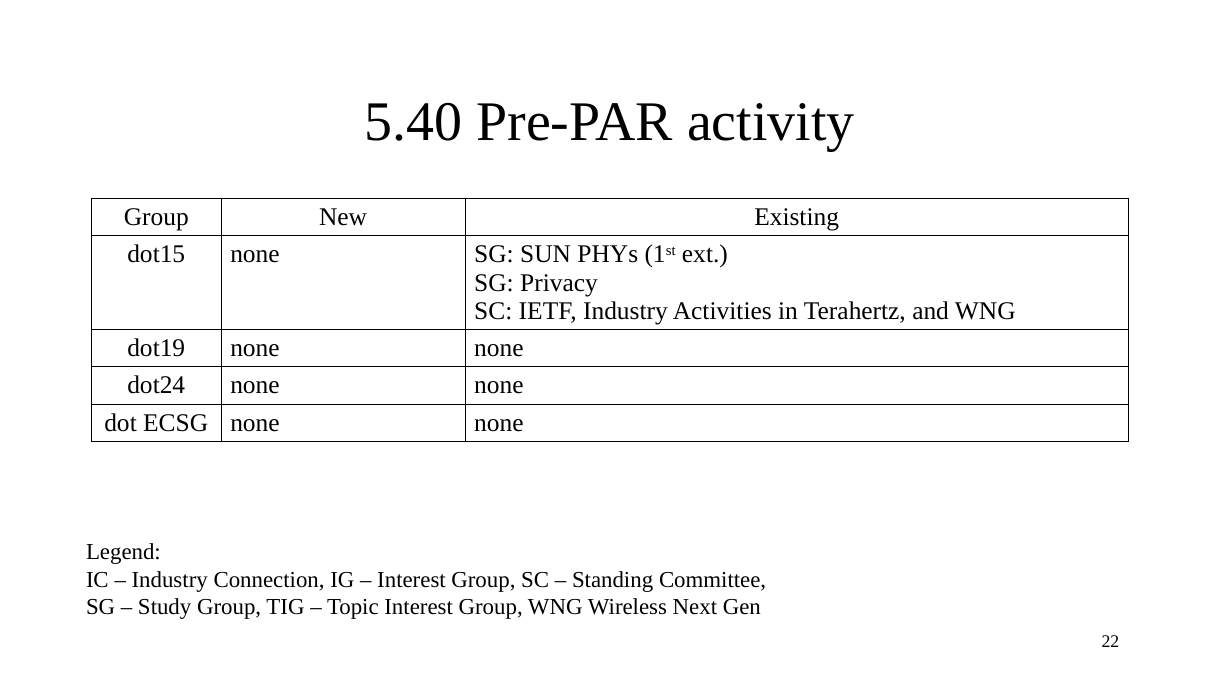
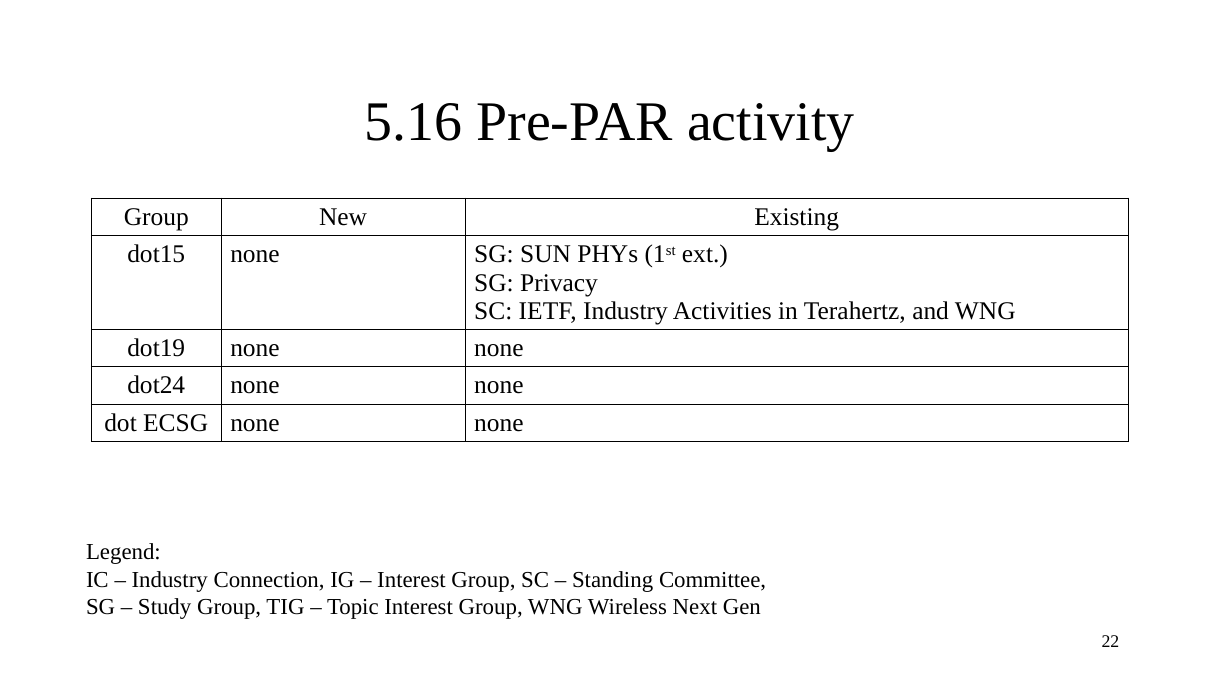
5.40: 5.40 -> 5.16 (414, 122)
